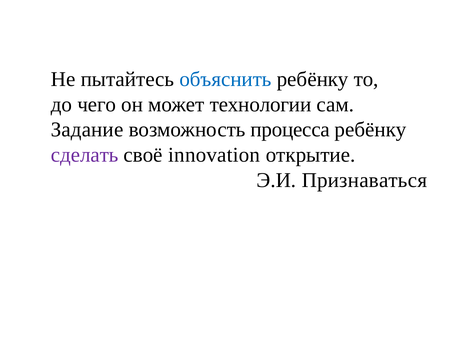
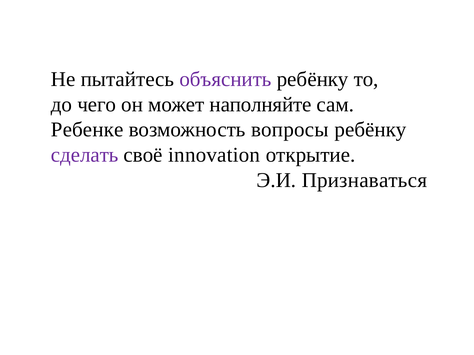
объяснить colour: blue -> purple (226, 79)
технологии: технологии -> наполняйте (261, 105)
Задание: Задание -> Ребенке (87, 130)
процесса: процесса -> вопросы (290, 130)
